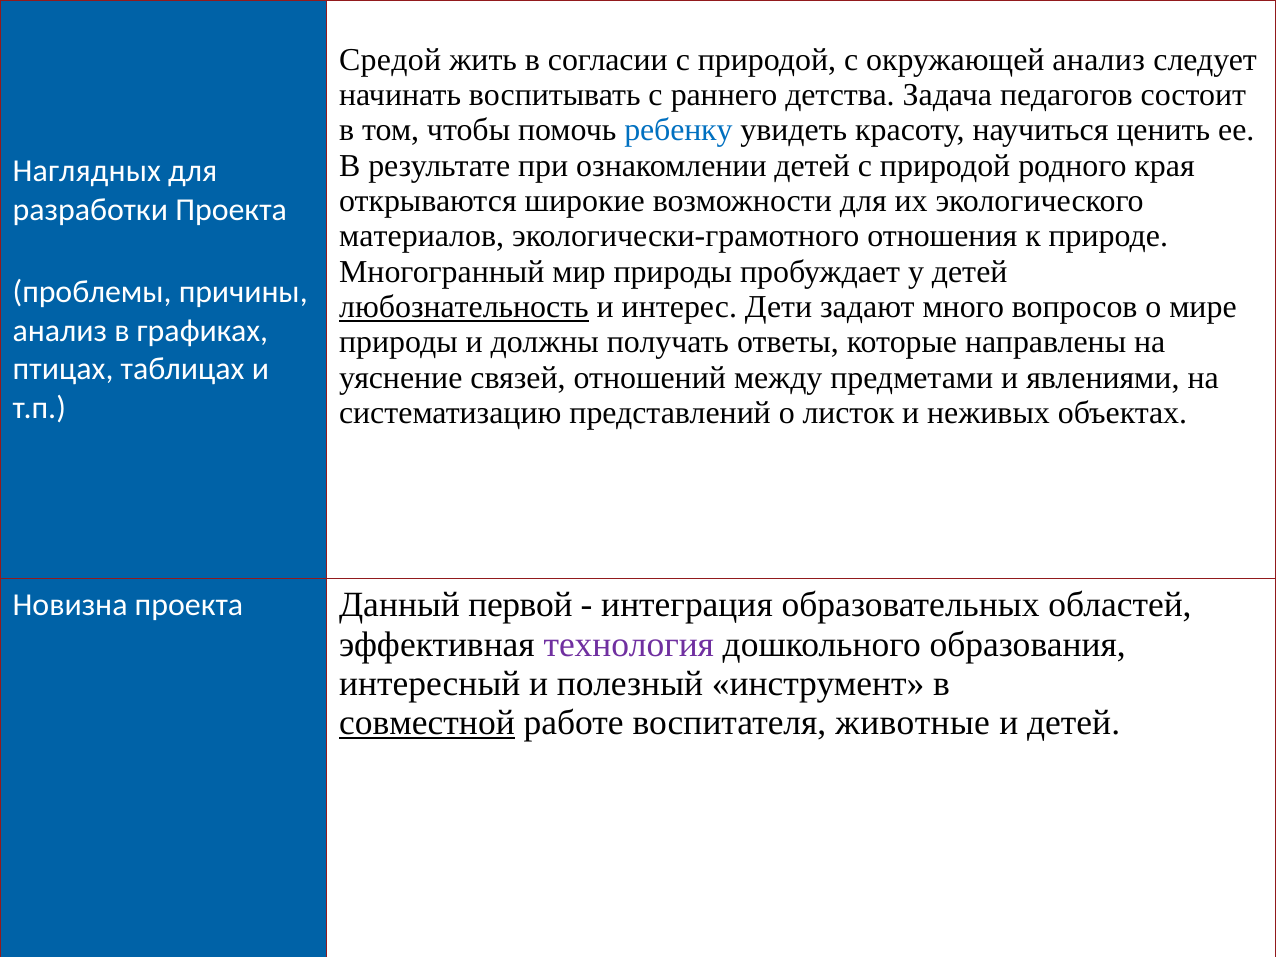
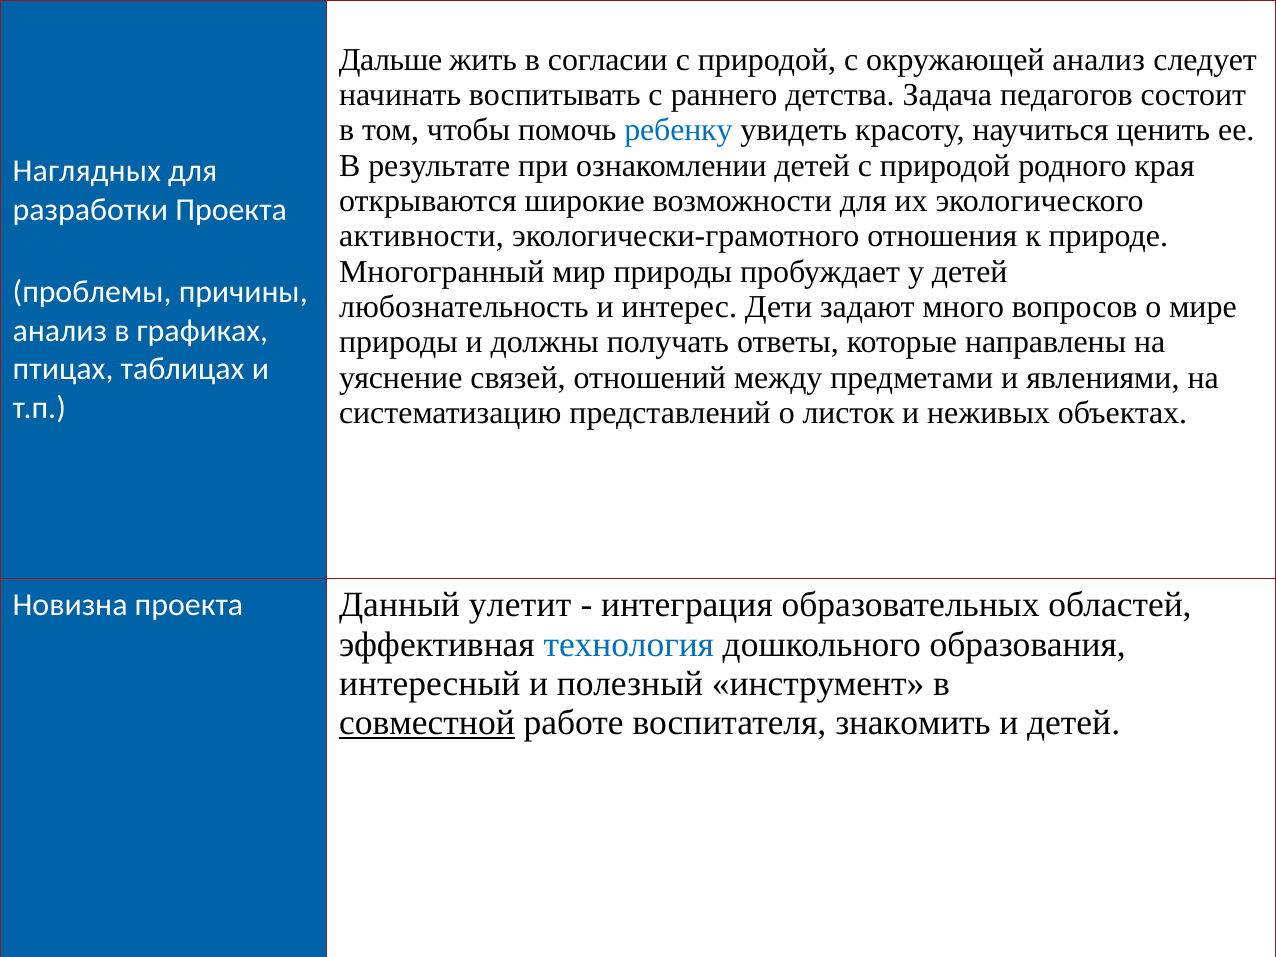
Средой: Средой -> Дальше (391, 60)
материалов: материалов -> активности (422, 236)
любознательность underline: present -> none (464, 307)
первой: первой -> улетит (520, 605)
технология colour: purple -> blue (629, 644)
животные: животные -> знакомить (913, 723)
